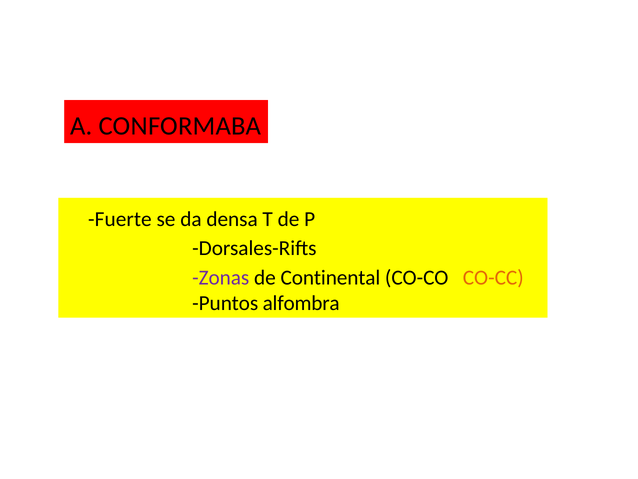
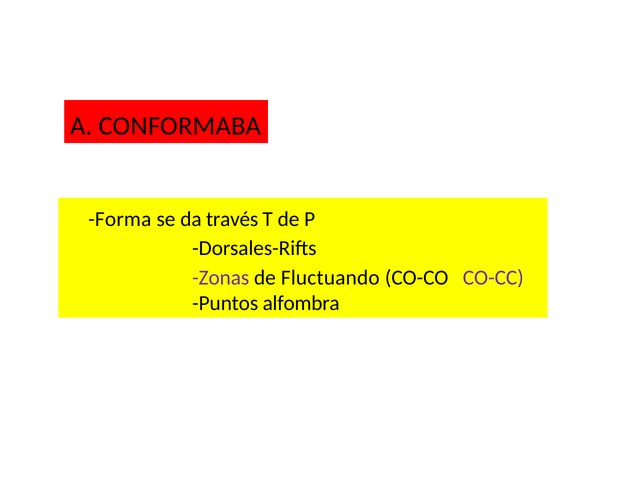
Fuerte: Fuerte -> Forma (120, 219)
densa: densa -> través (232, 219)
Continental: Continental -> Fluctuando (330, 277)
CO-CC colour: orange -> purple (493, 277)
